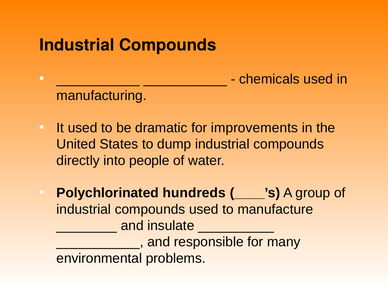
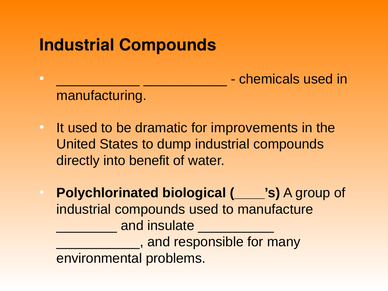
people: people -> benefit (149, 161)
hundreds: hundreds -> biological (194, 193)
